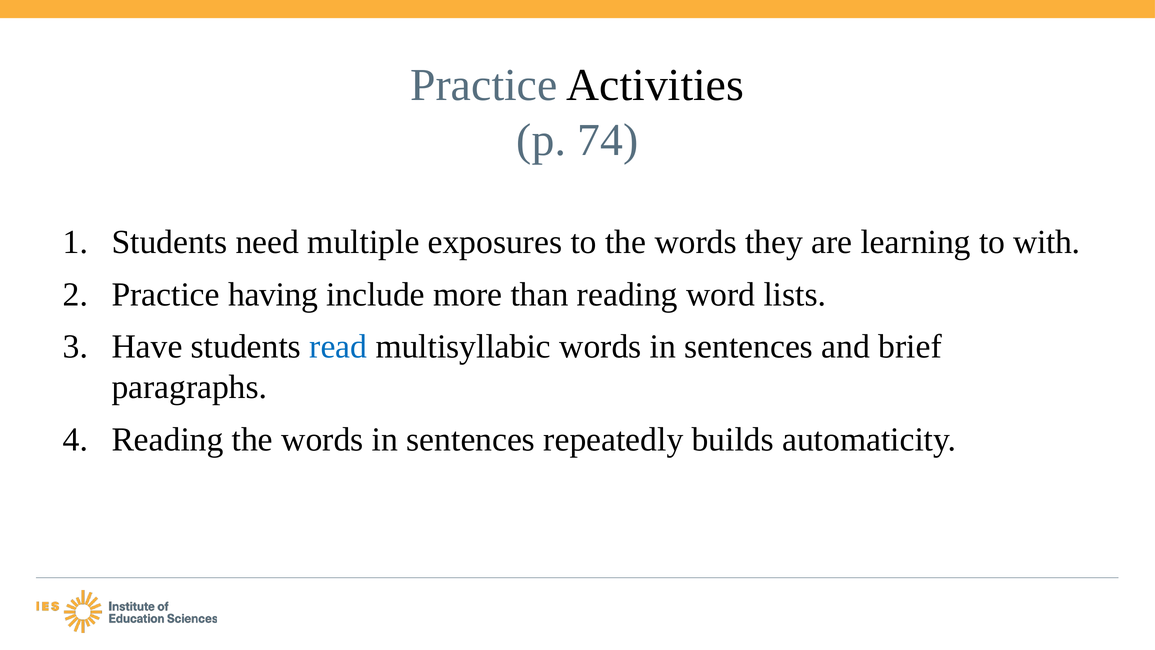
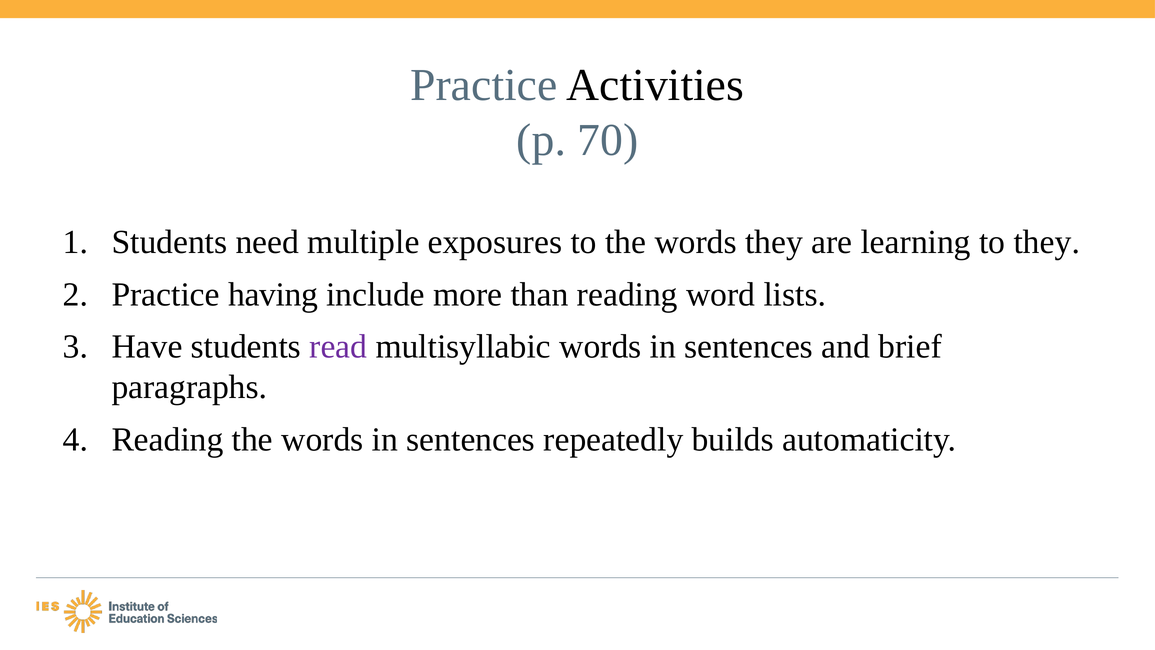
74: 74 -> 70 (608, 140)
to with: with -> they (1047, 242)
read colour: blue -> purple (338, 347)
